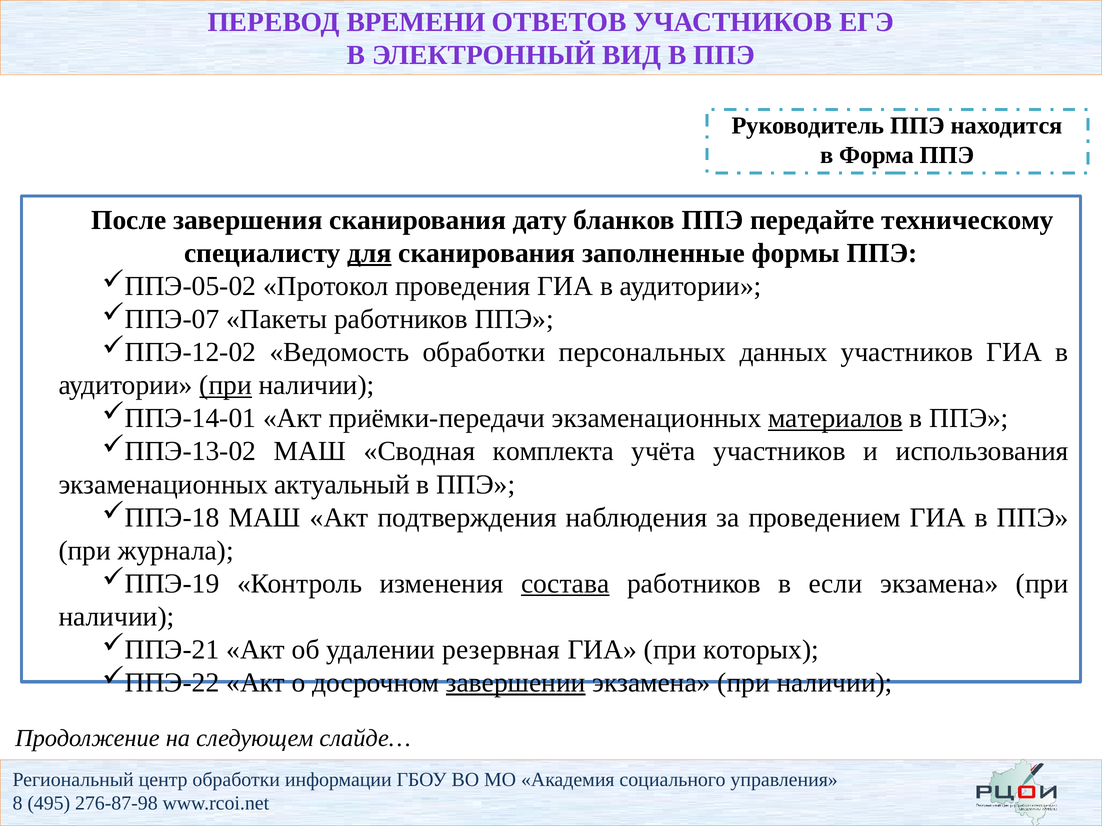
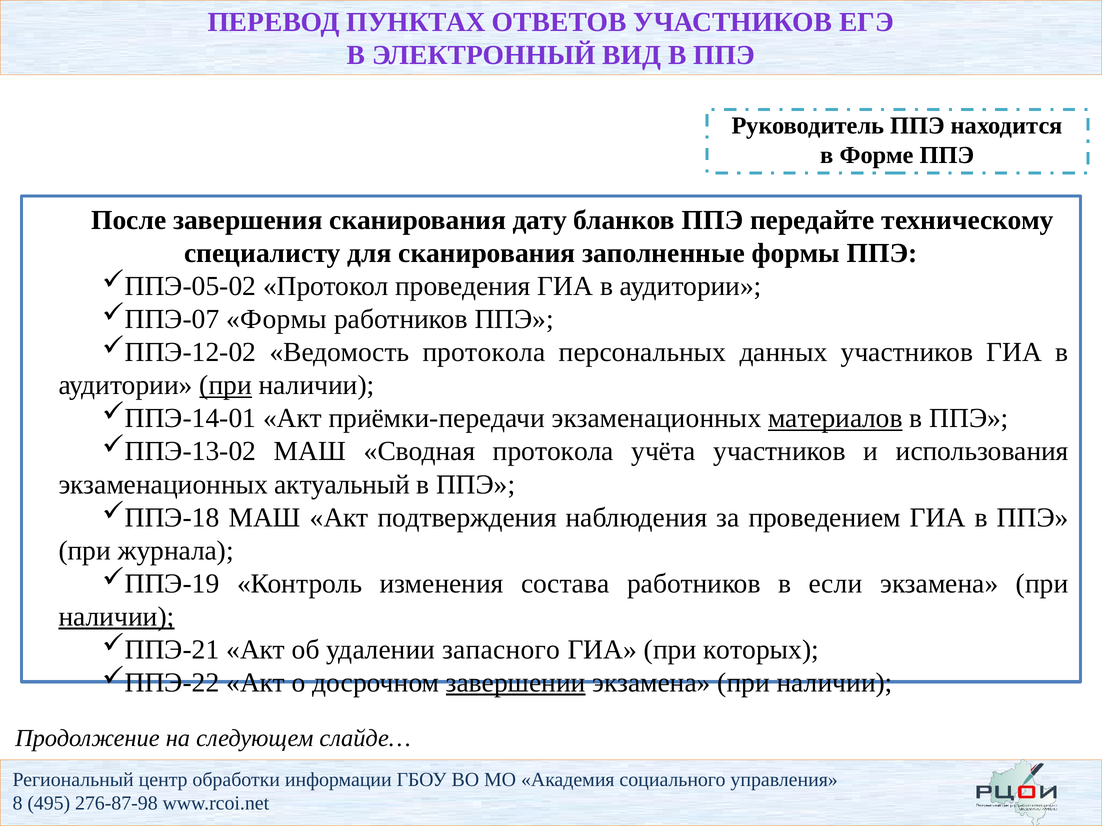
ВРЕМЕНИ: ВРЕМЕНИ -> ПУНКТАХ (416, 22)
Форма: Форма -> Форме (877, 155)
для underline: present -> none (370, 253)
Пакеты: Пакеты -> Формы (277, 319)
Ведомость обработки: обработки -> протокола (484, 352)
Сводная комплекта: комплекта -> протокола (553, 452)
состава underline: present -> none (565, 584)
наличии underline: none -> present (117, 617)
резервная: резервная -> запасного (501, 650)
